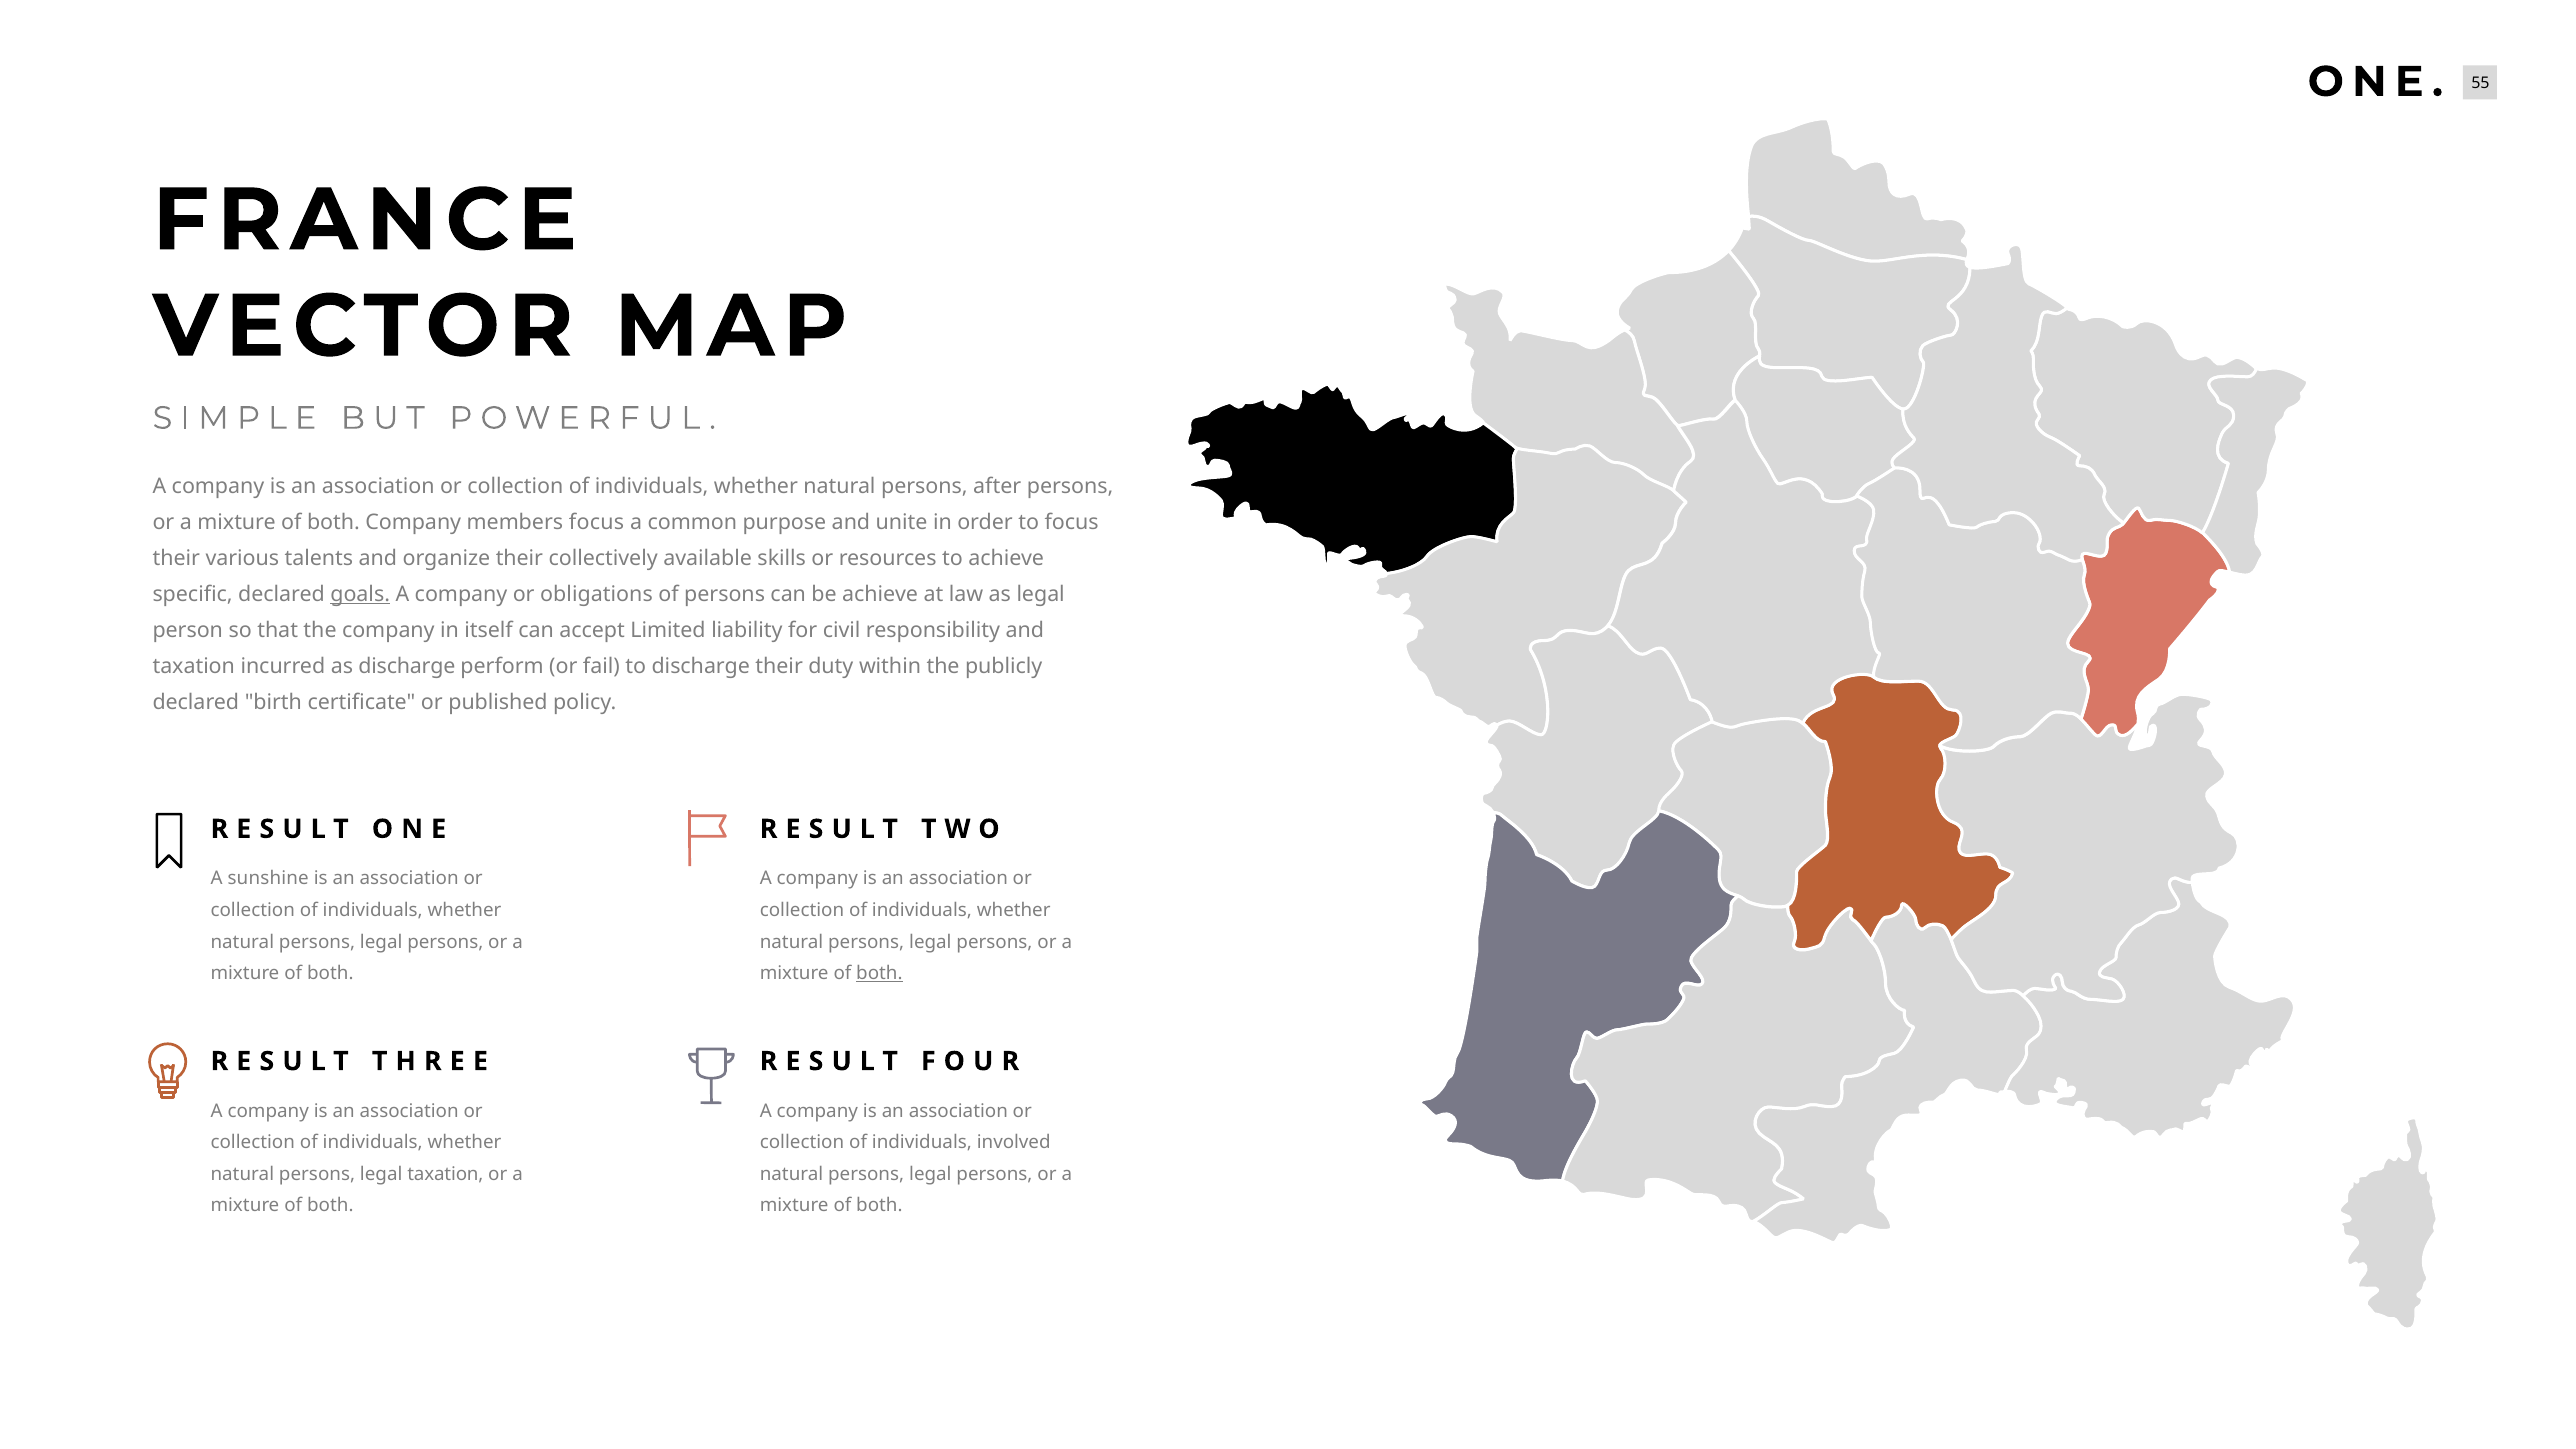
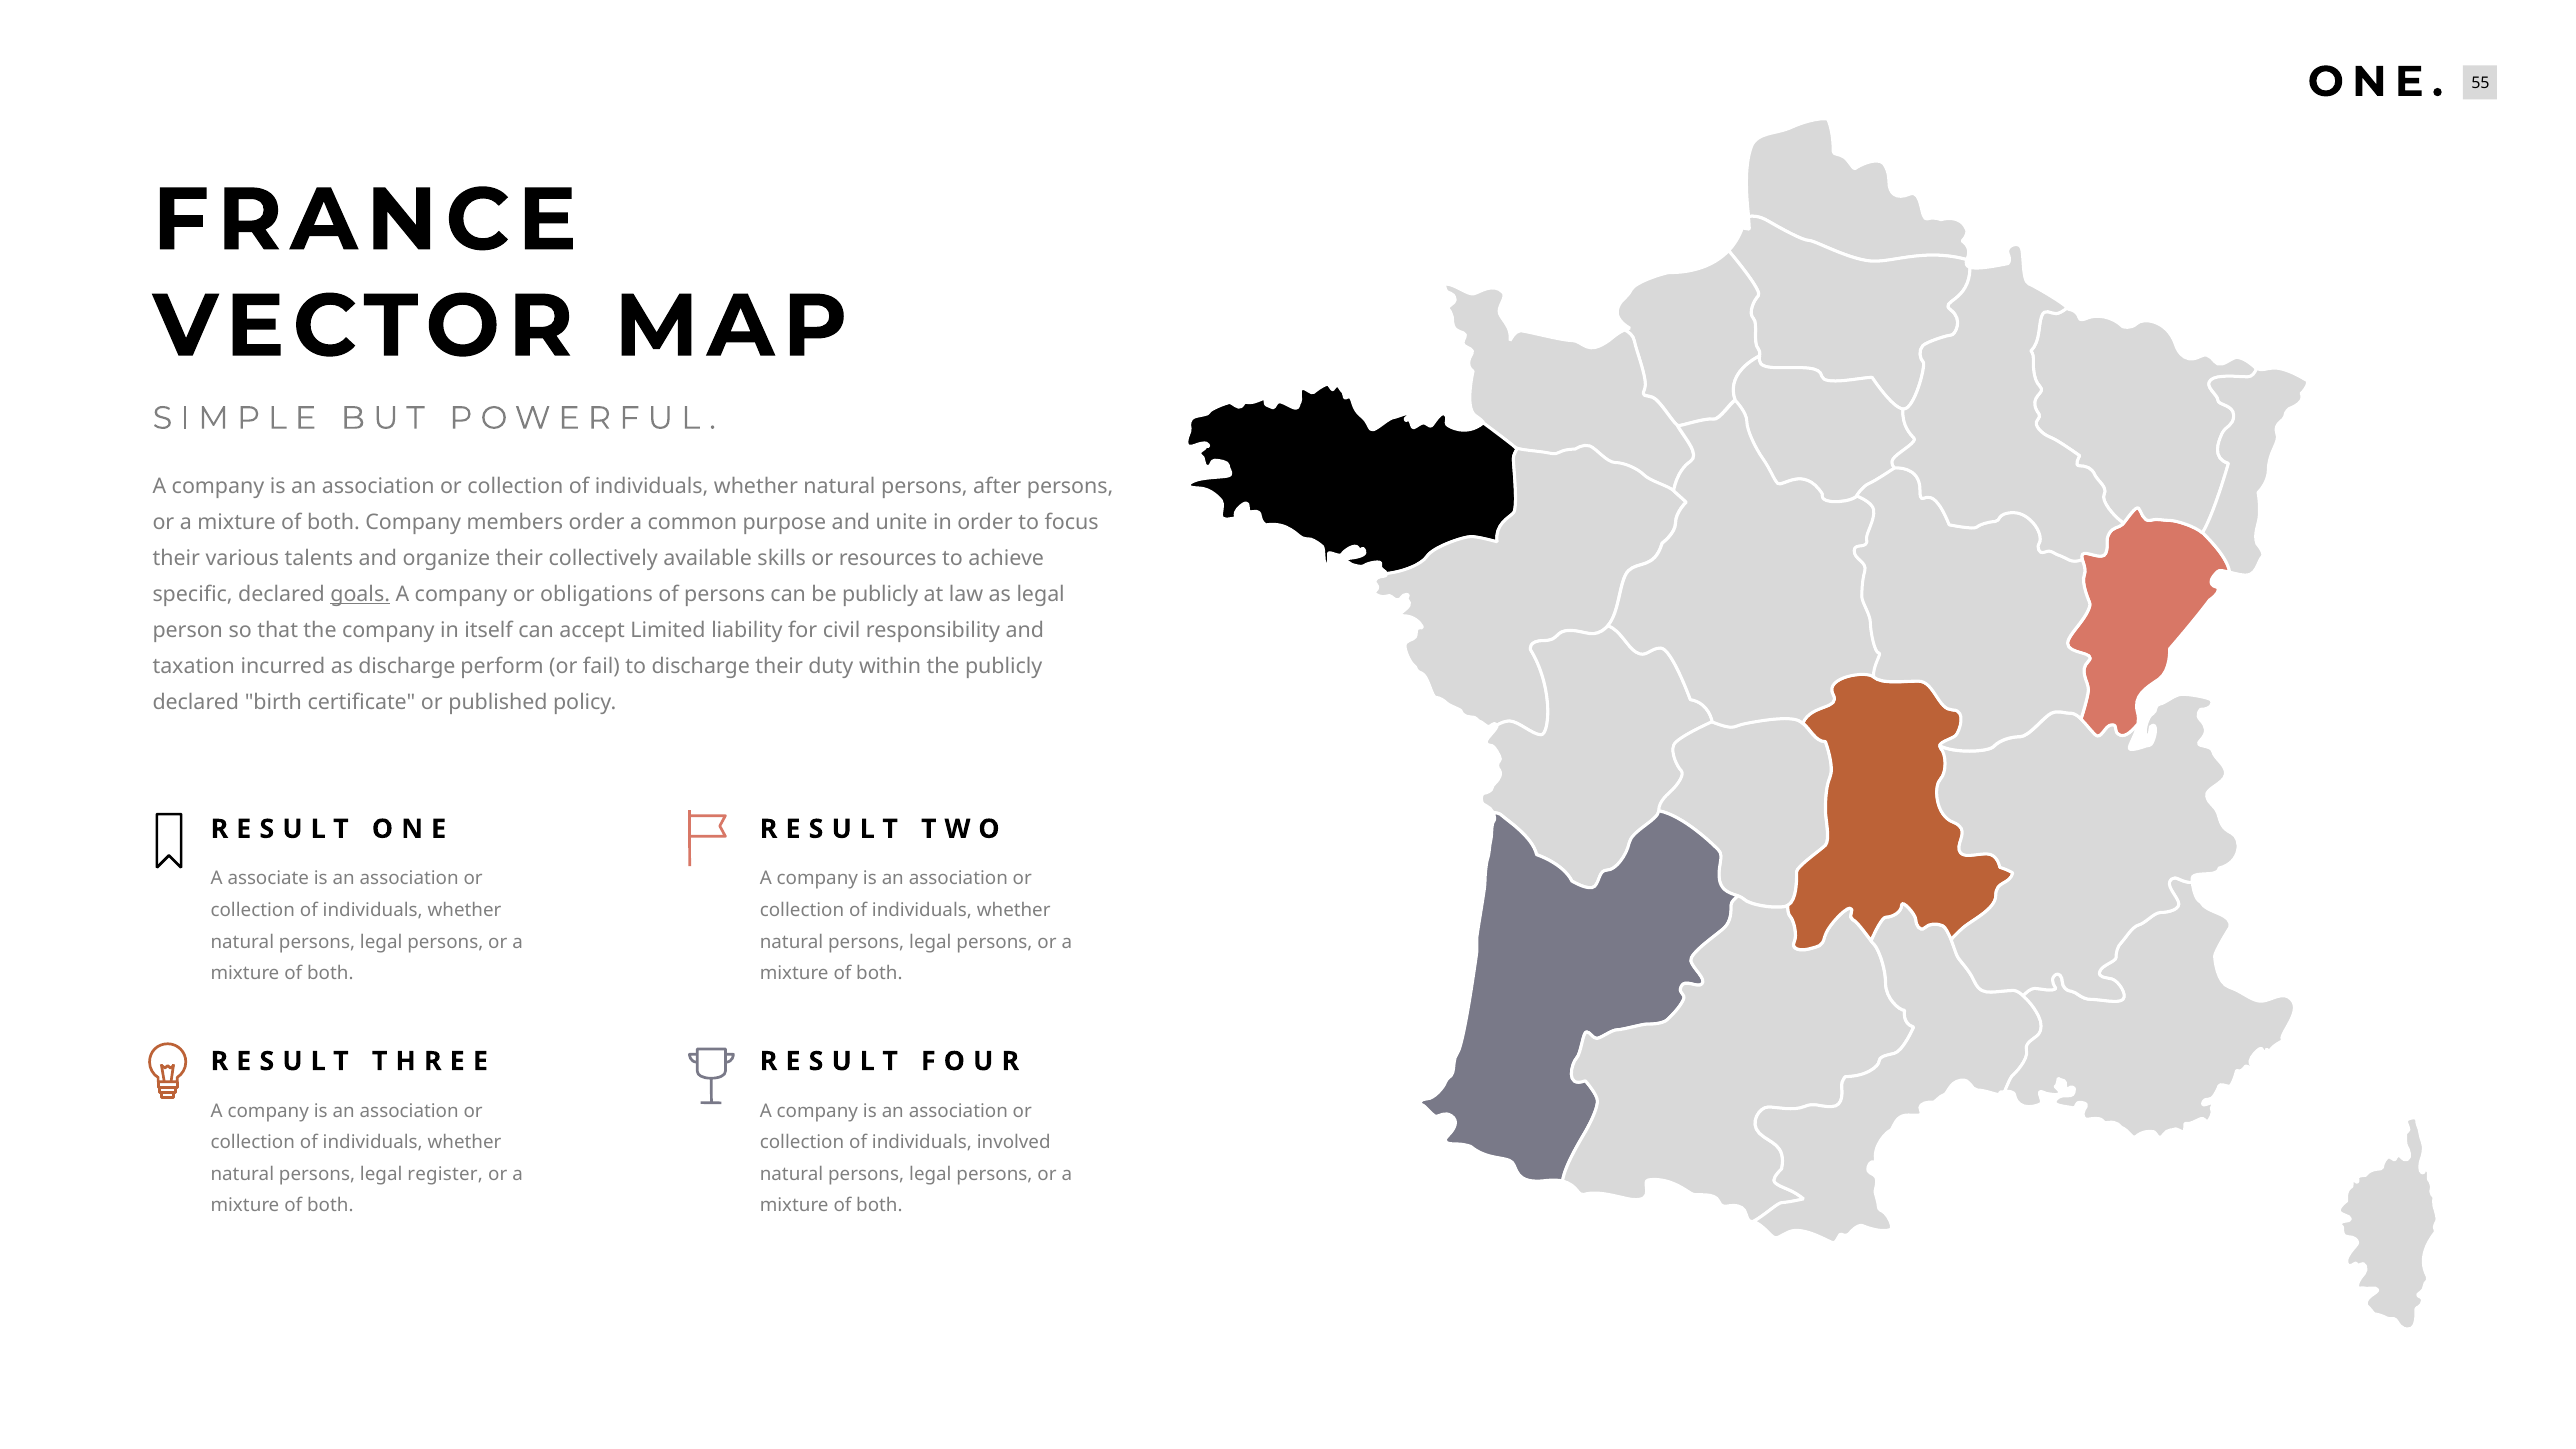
members focus: focus -> order (597, 522)
be achieve: achieve -> publicly (880, 594)
sunshine: sunshine -> associate (268, 879)
both underline: present -> none (879, 974)
legal taxation: taxation -> register (445, 1174)
